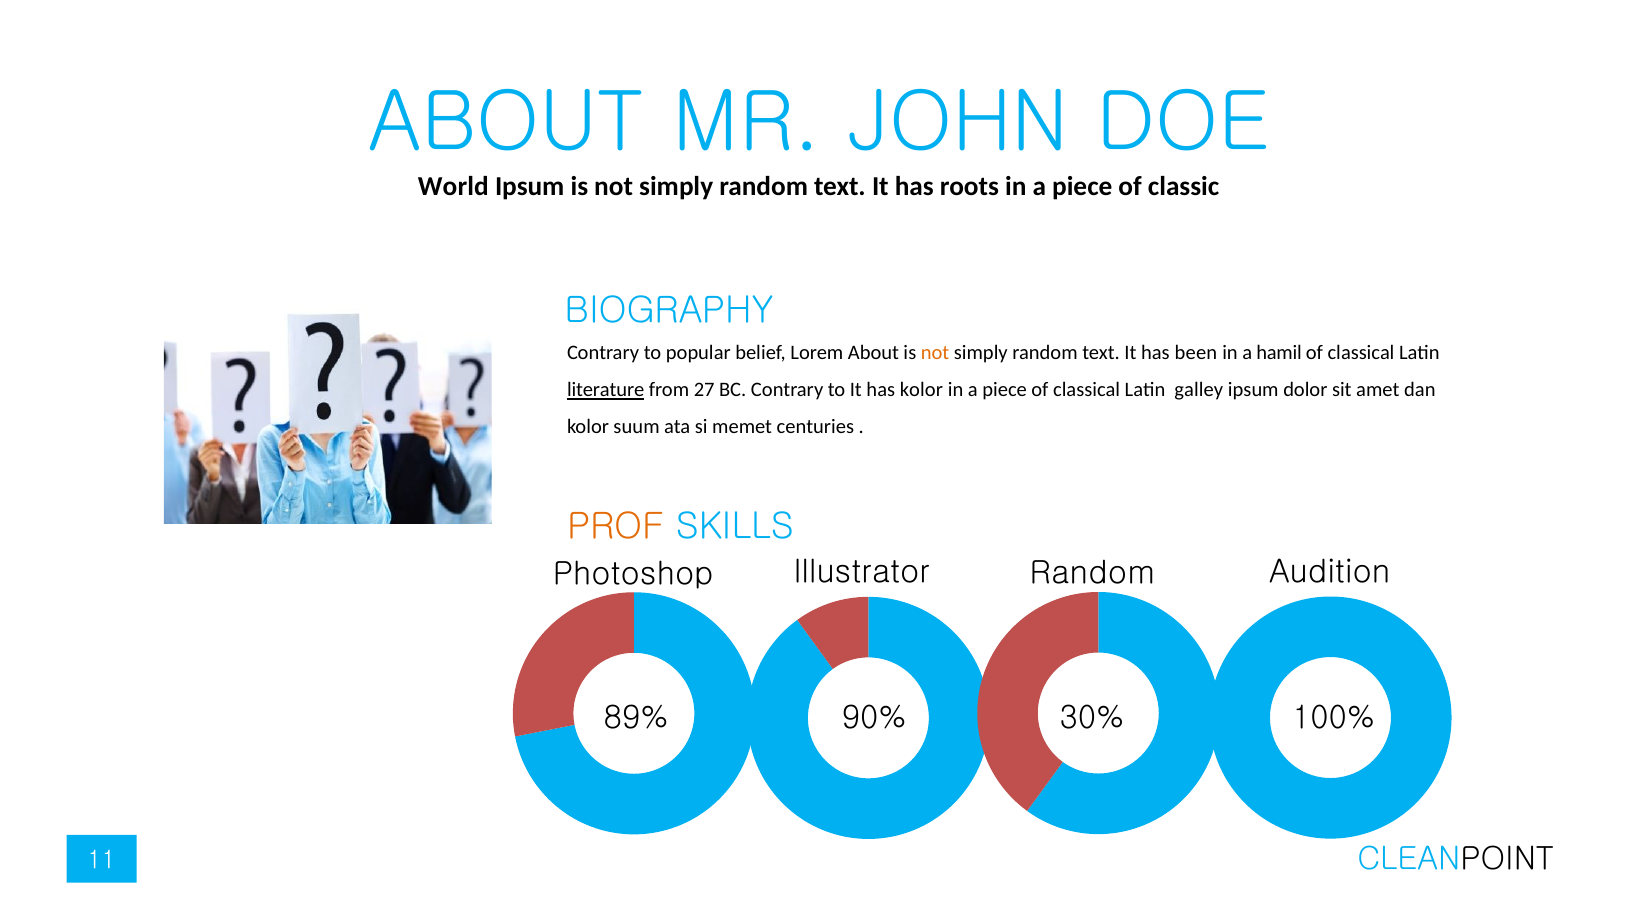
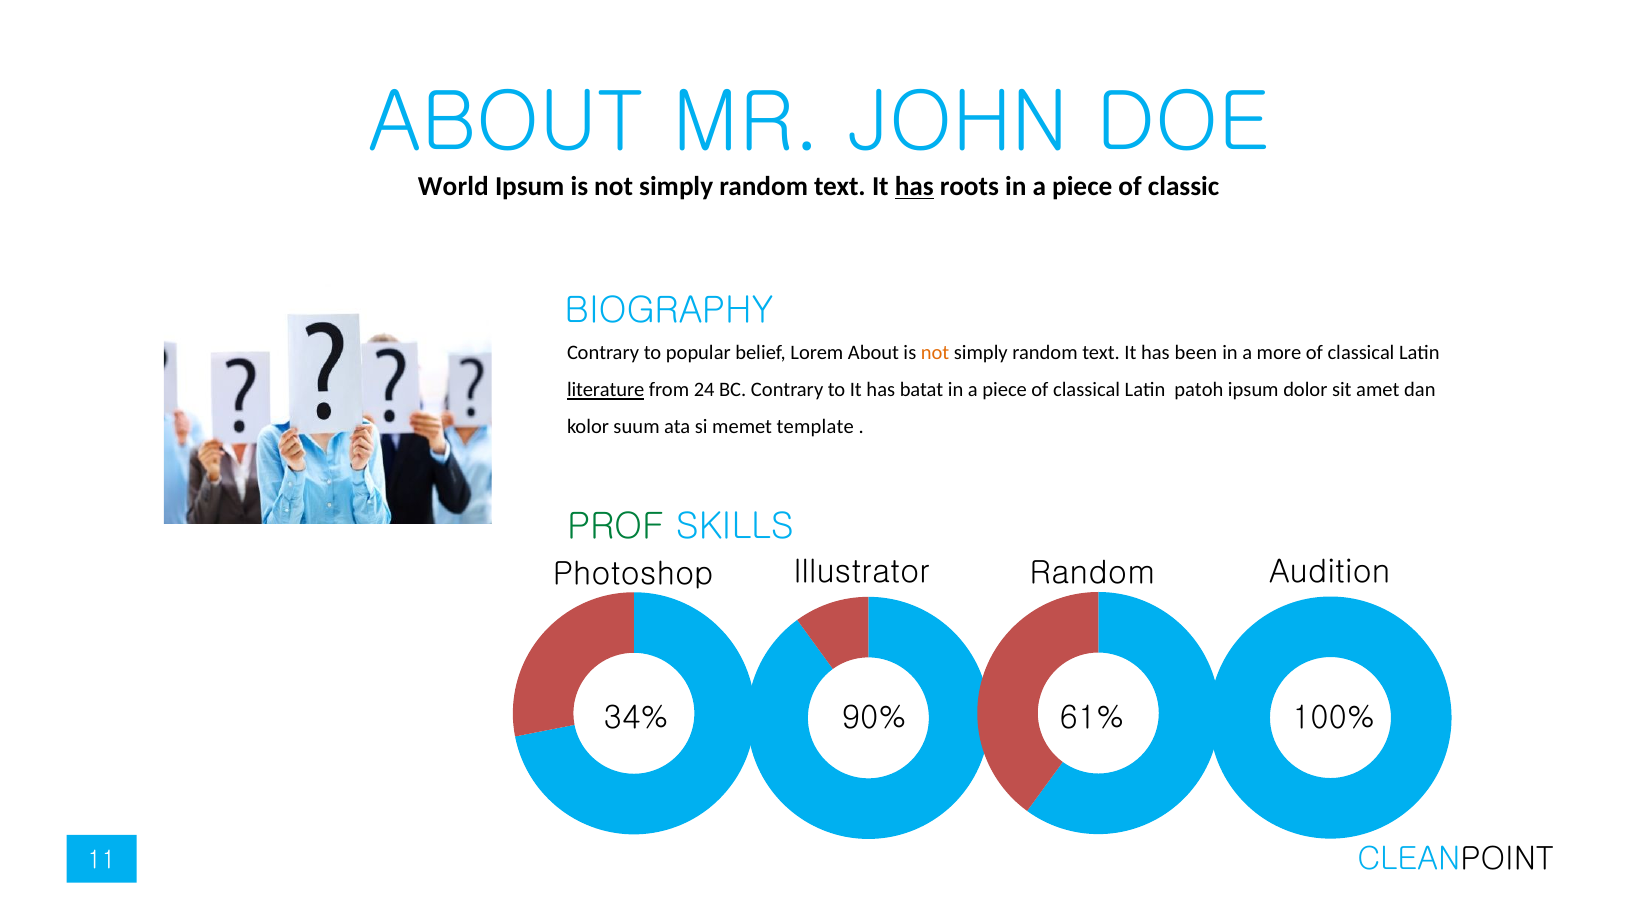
has underline: none -> present (914, 187)
hamil: hamil -> more (1279, 353)
27: 27 -> 24 (704, 390)
has kolor: kolor -> batat (921, 390)
galley: galley -> patoh (1199, 390)
centuries: centuries -> template (815, 427)
PROF colour: orange -> green (615, 526)
89%: 89% -> 34% (636, 718)
30%: 30% -> 61% (1092, 718)
